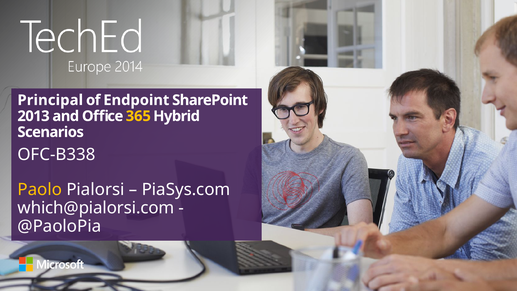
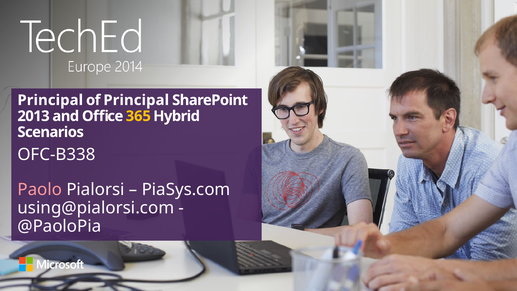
of Endpoint: Endpoint -> Principal (136, 100)
Paolo colour: yellow -> pink (40, 189)
which@pialorsi.com: which@pialorsi.com -> using@pialorsi.com (96, 208)
